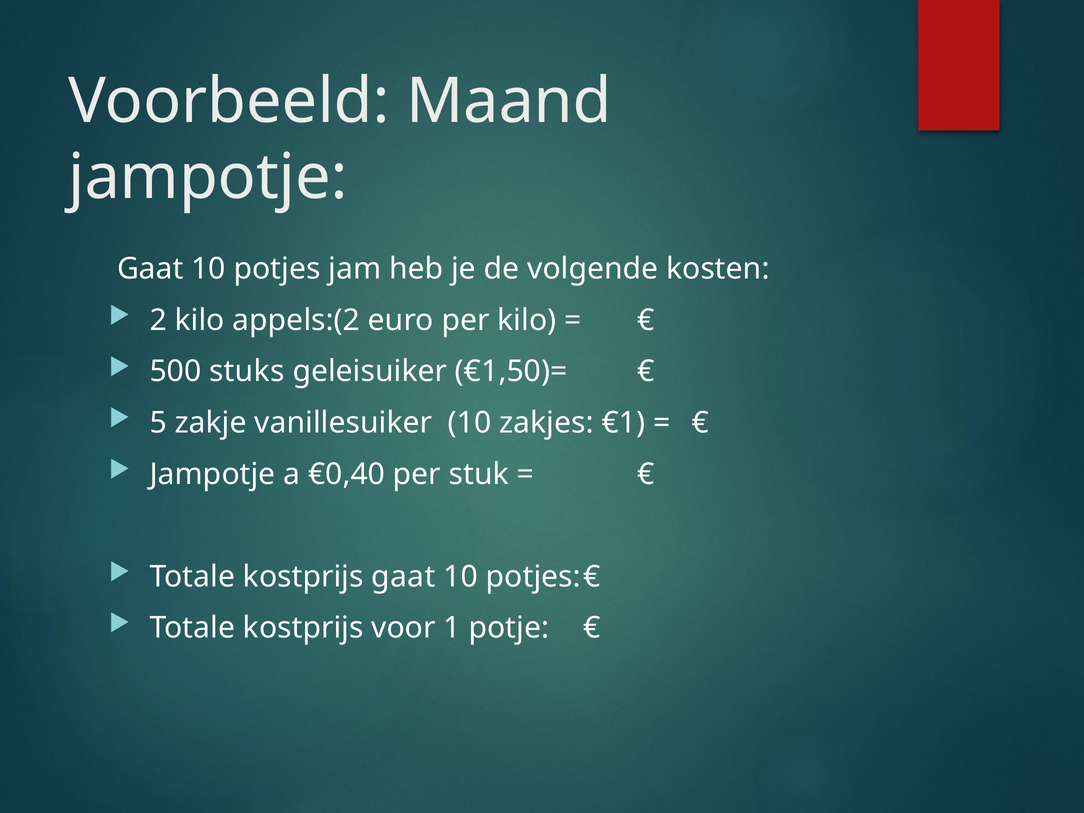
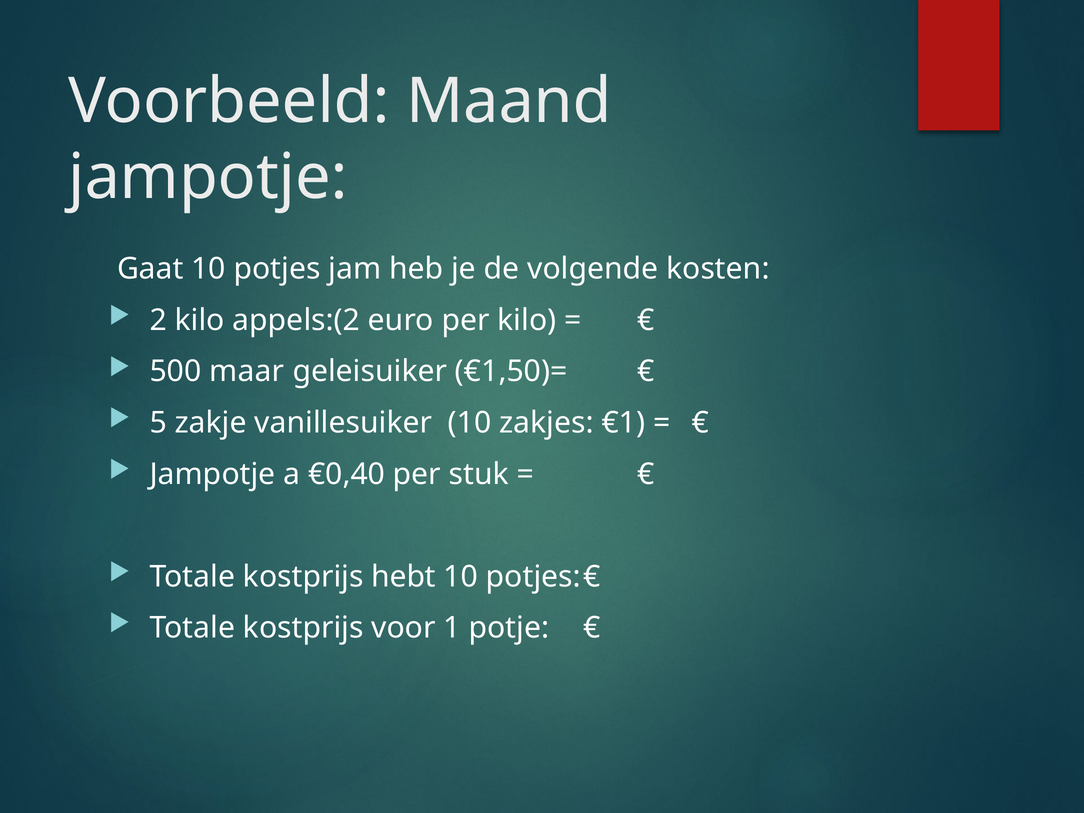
stuks: stuks -> maar (247, 372)
kostprijs gaat: gaat -> hebt (404, 577)
